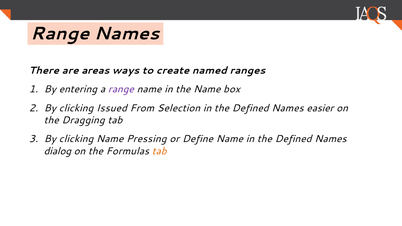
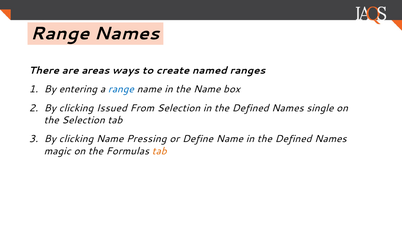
range colour: purple -> blue (121, 89)
easier: easier -> single (320, 108)
the Dragging: Dragging -> Selection (83, 120)
dialog: dialog -> magic (57, 151)
